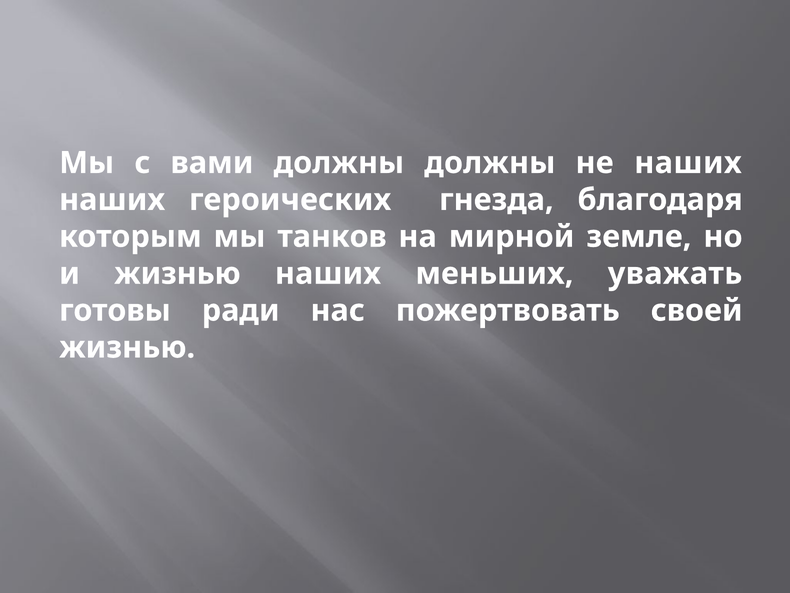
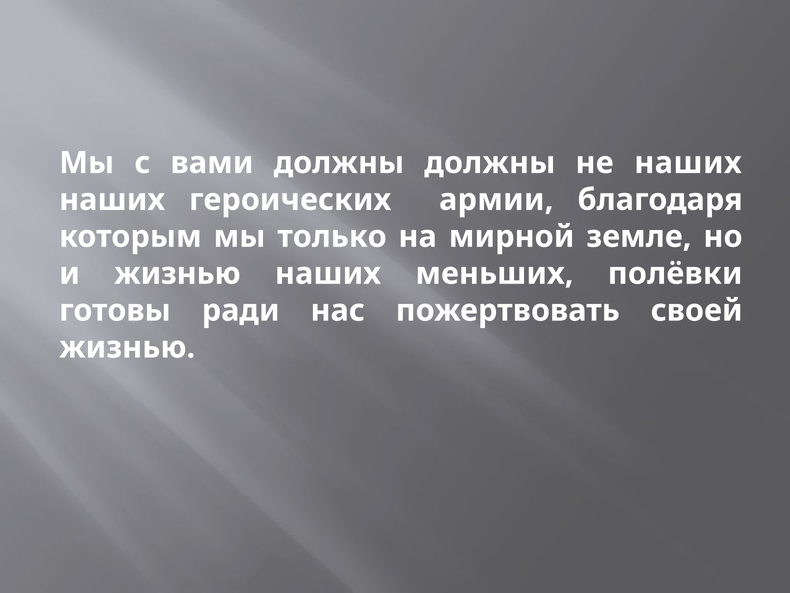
гнезда: гнезда -> армии (496, 200)
танков: танков -> только (332, 237)
уважать: уважать -> полёвки (675, 273)
